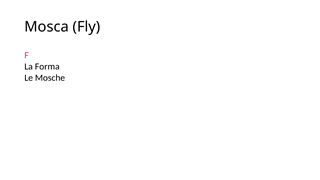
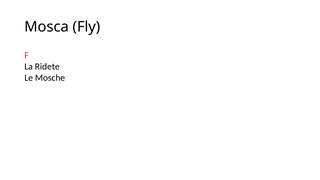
Forma: Forma -> Ridete (47, 67)
